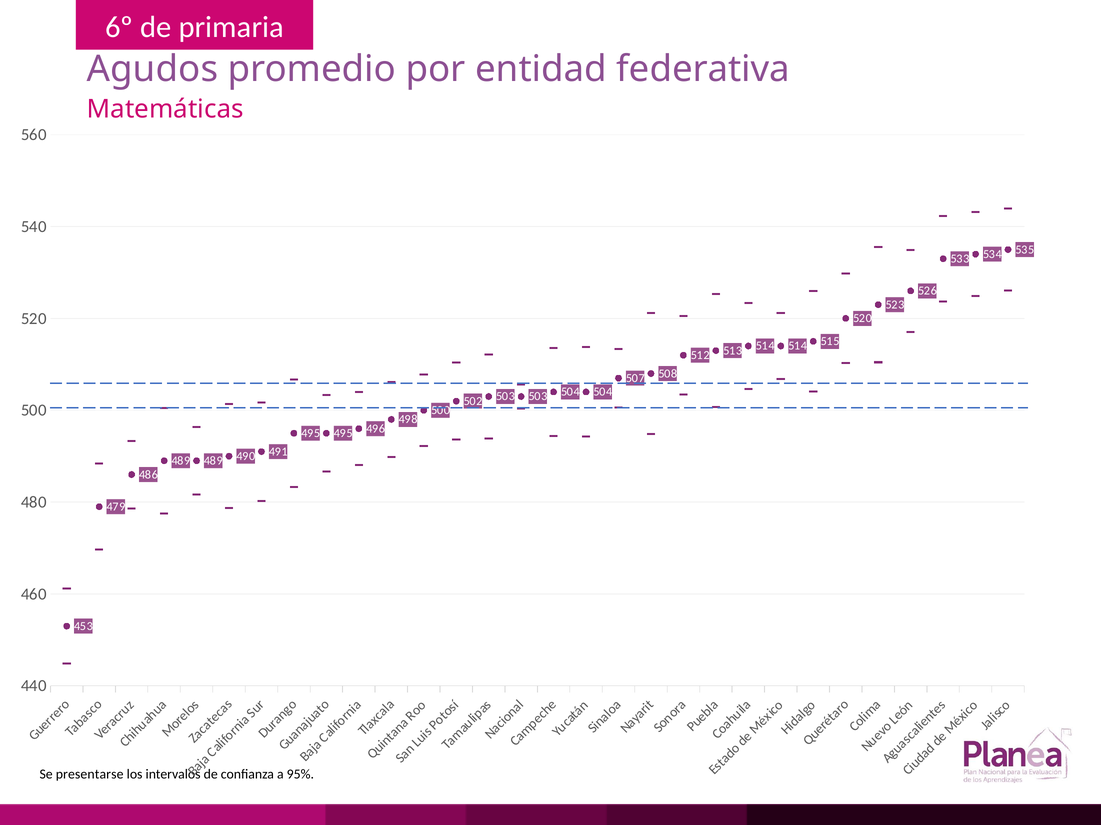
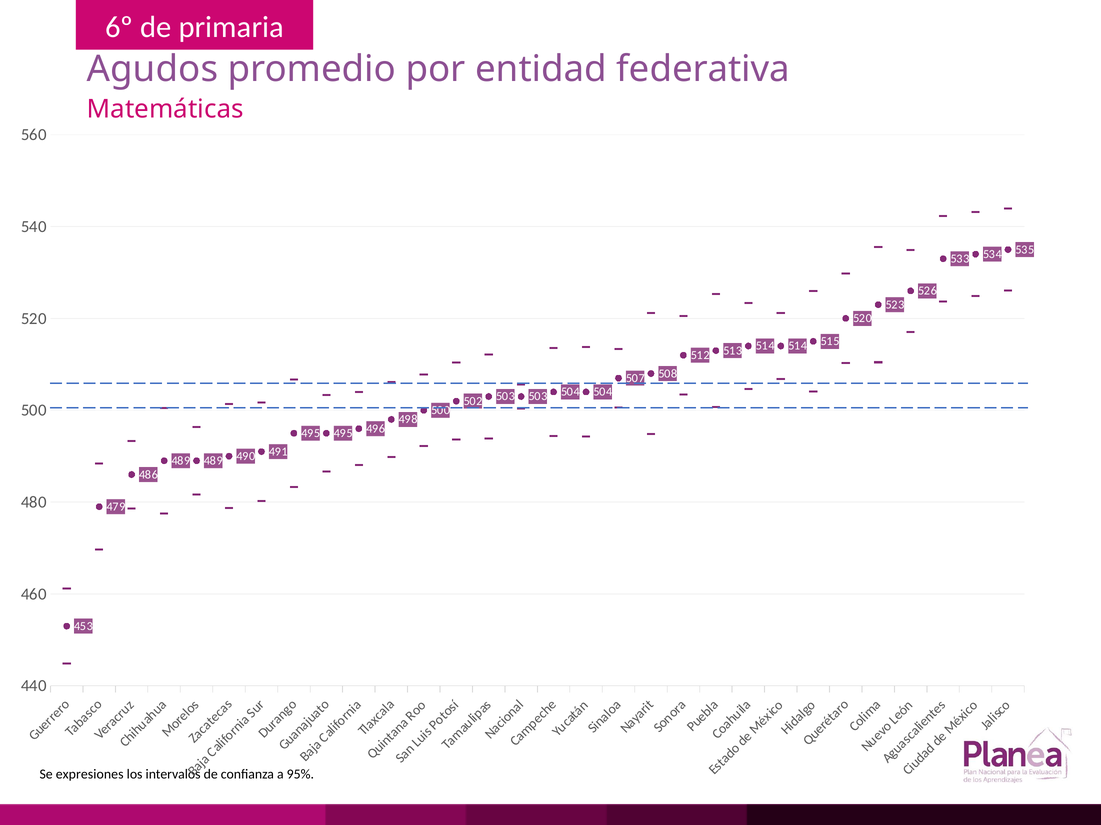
presentarse: presentarse -> expresiones (90, 775)
